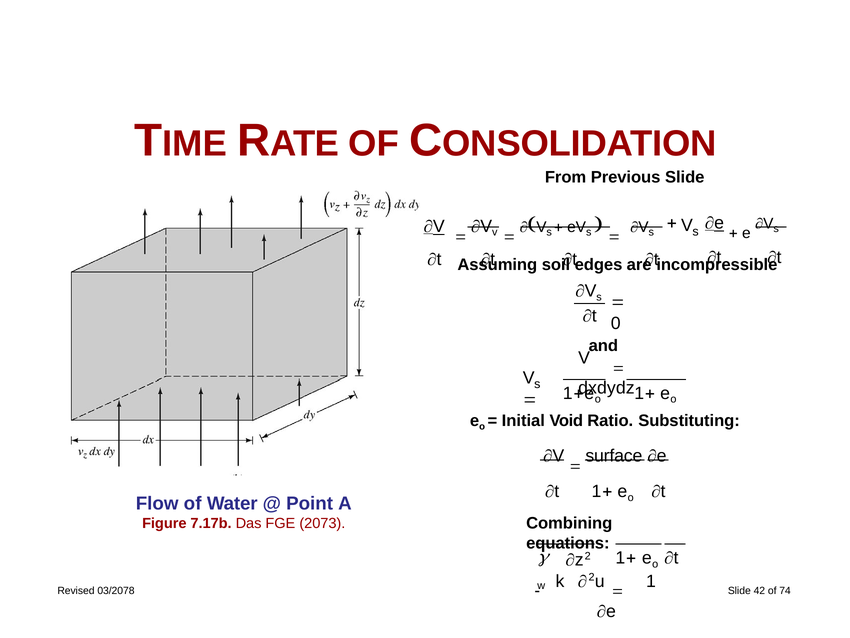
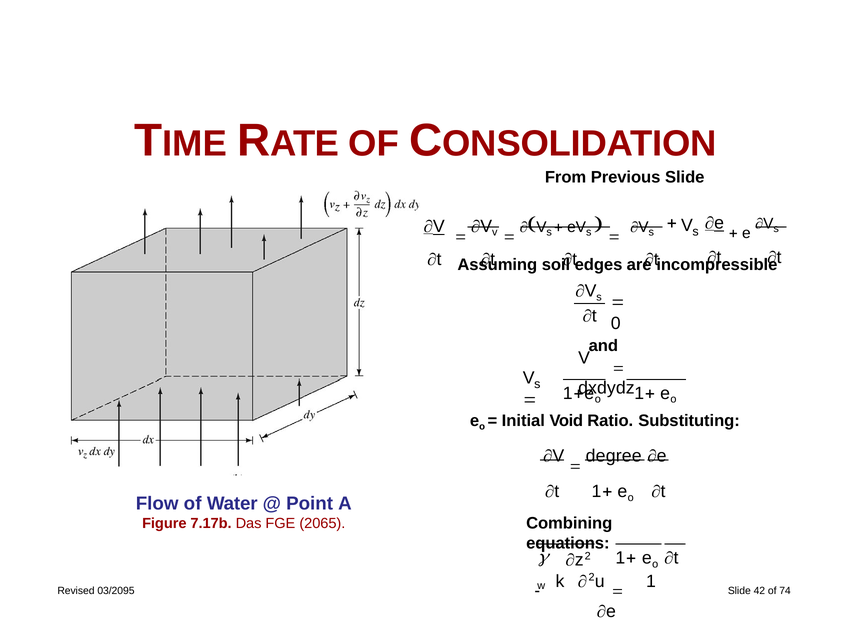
surface: surface -> degree (614, 456)
2073: 2073 -> 2065 (322, 523)
03/2078: 03/2078 -> 03/2095 (116, 590)
